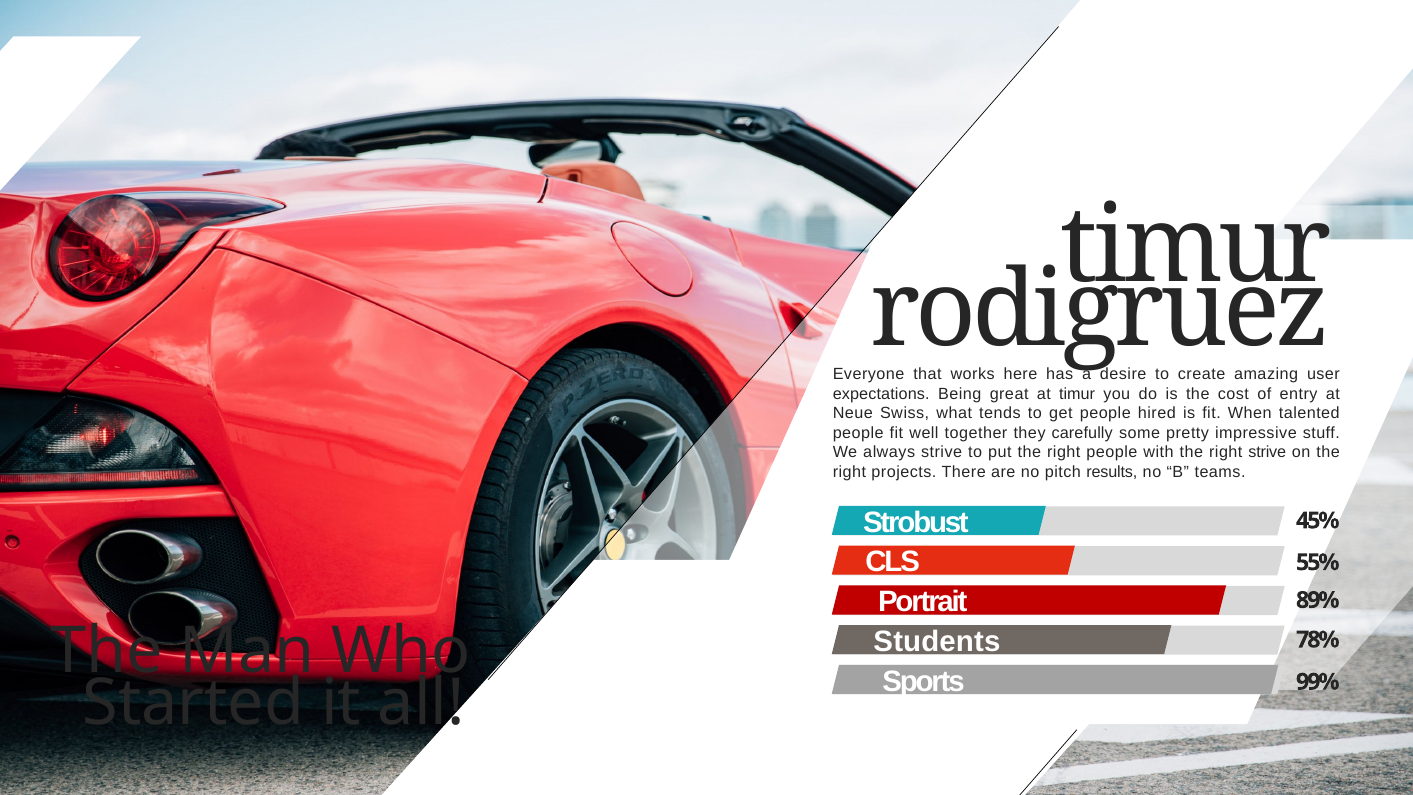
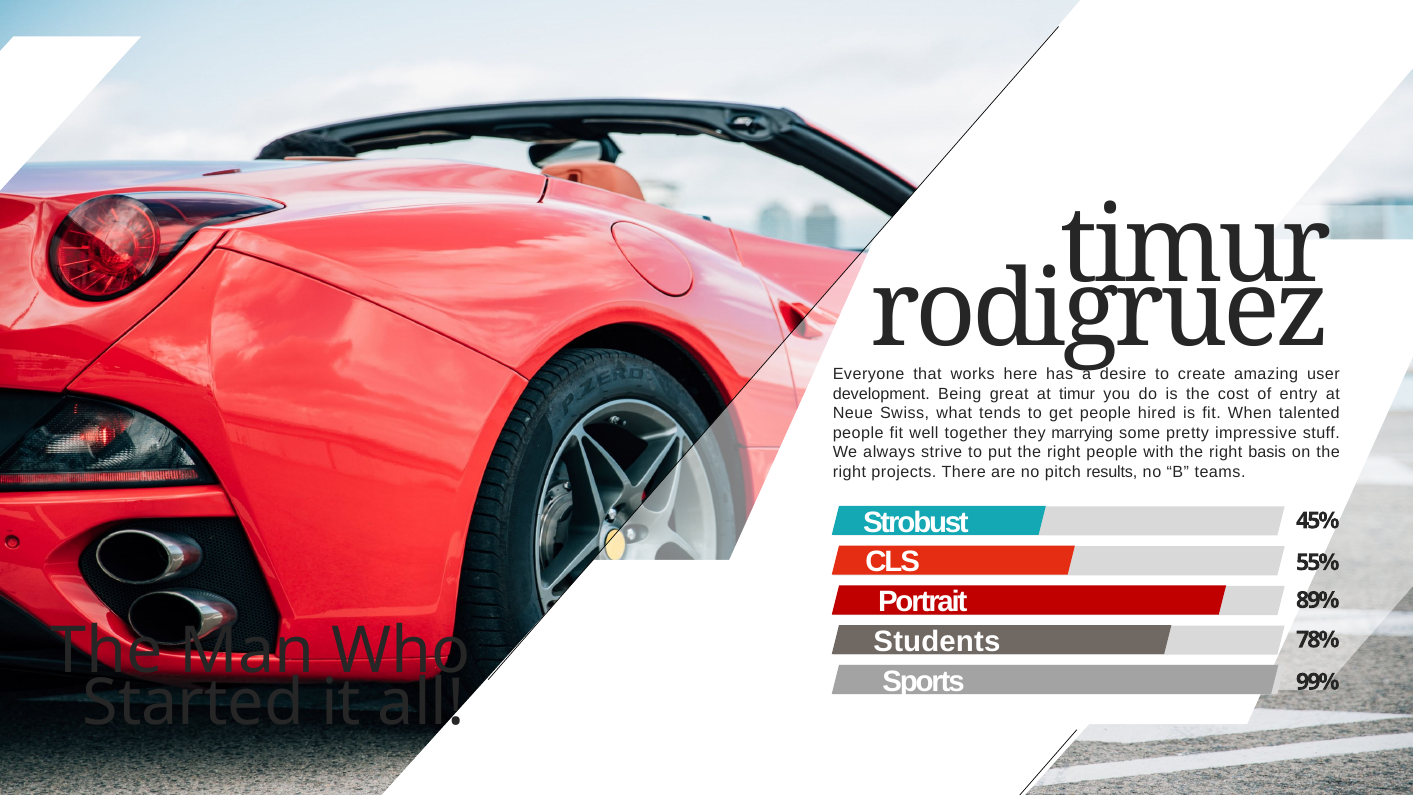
expectations: expectations -> development (881, 394)
carefully: carefully -> marrying (1082, 433)
right strive: strive -> basis (1267, 452)
